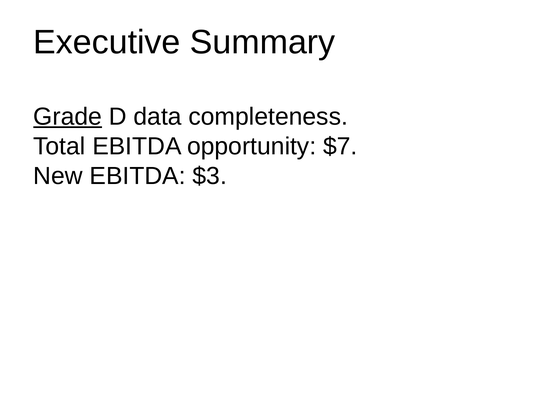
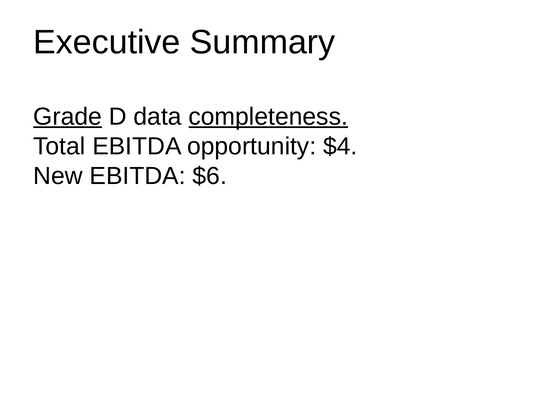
completeness underline: none -> present (268, 117)
$7: $7 -> $4 (340, 146)
$3: $3 -> $6 (210, 176)
